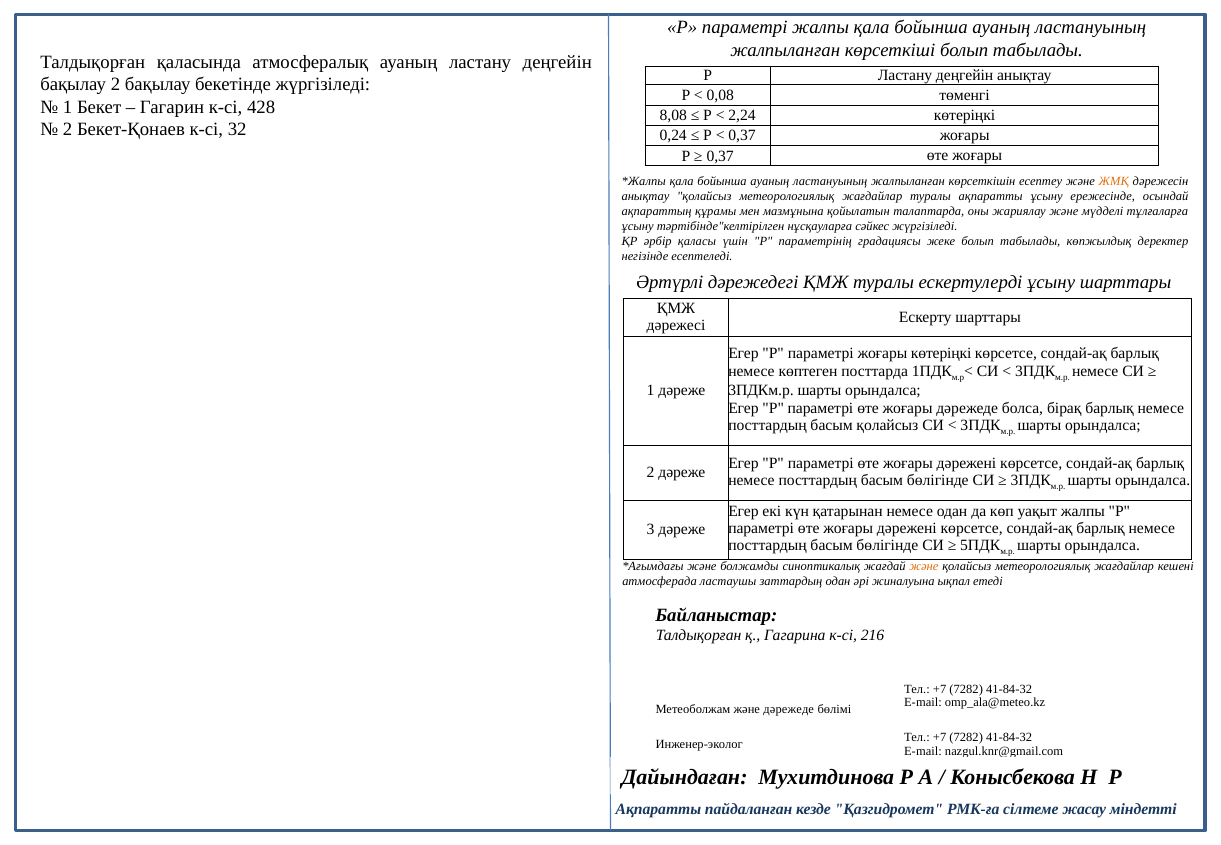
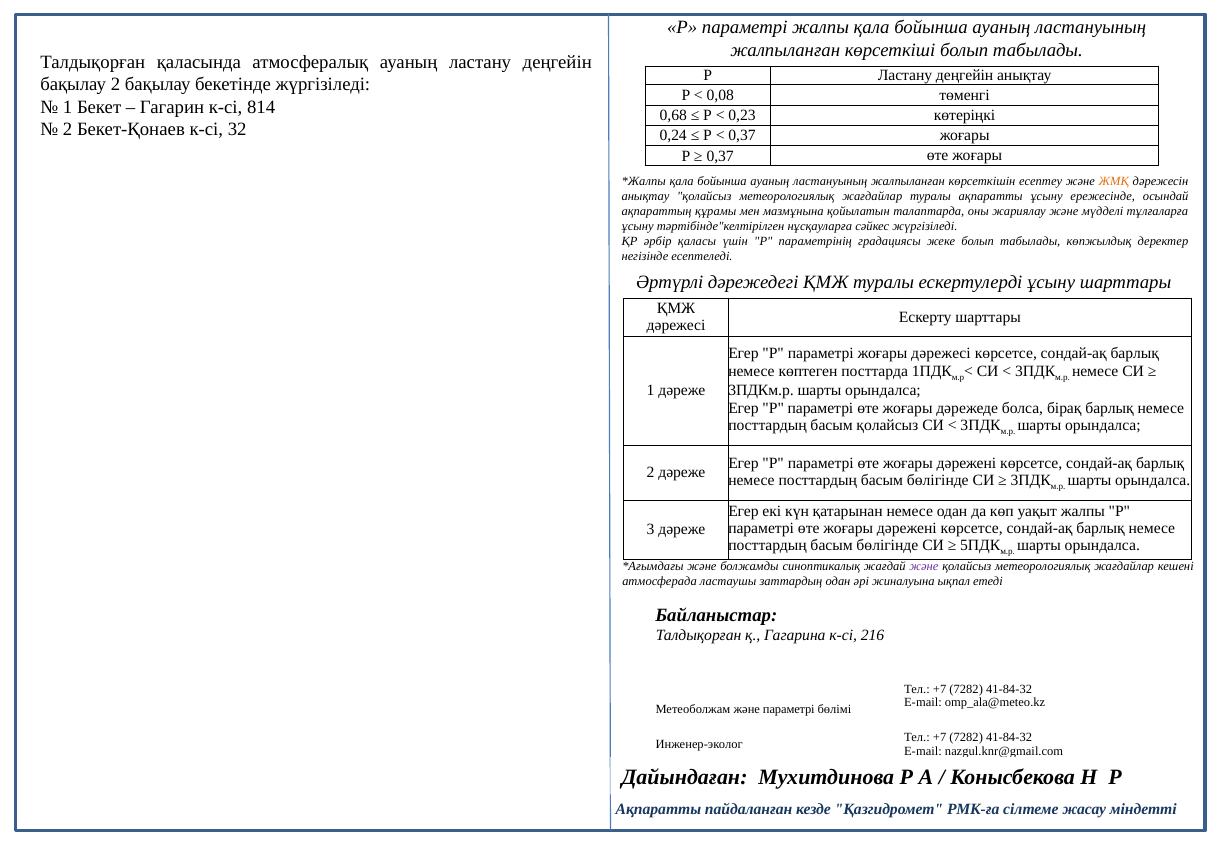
428: 428 -> 814 (261, 107)
8,08: 8,08 -> 0,68 (673, 116)
2,24: 2,24 -> 0,23 (742, 116)
жоғары көтеріңкі: көтеріңкі -> дәрежесі (941, 354)
және colour: orange -> purple (924, 567)
және дәрежеде: дәрежеде -> параметрі (789, 710)
